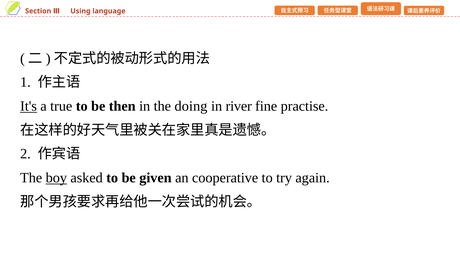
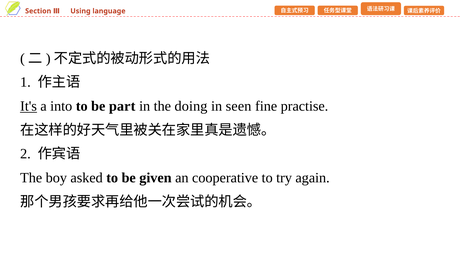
true: true -> into (61, 106)
then: then -> part (122, 106)
river: river -> seen (239, 106)
boy underline: present -> none (56, 178)
